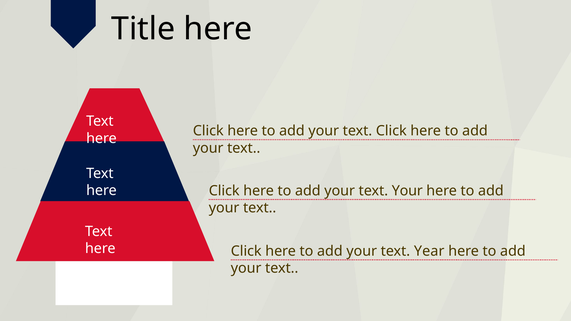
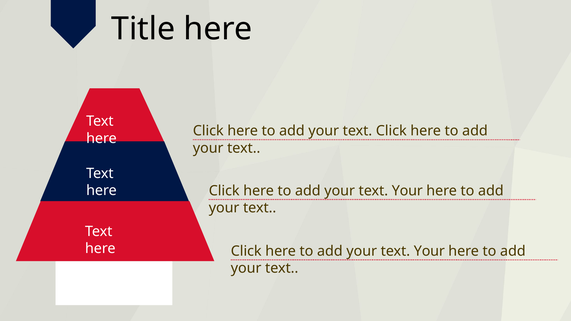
Year: Year -> Your (429, 251)
